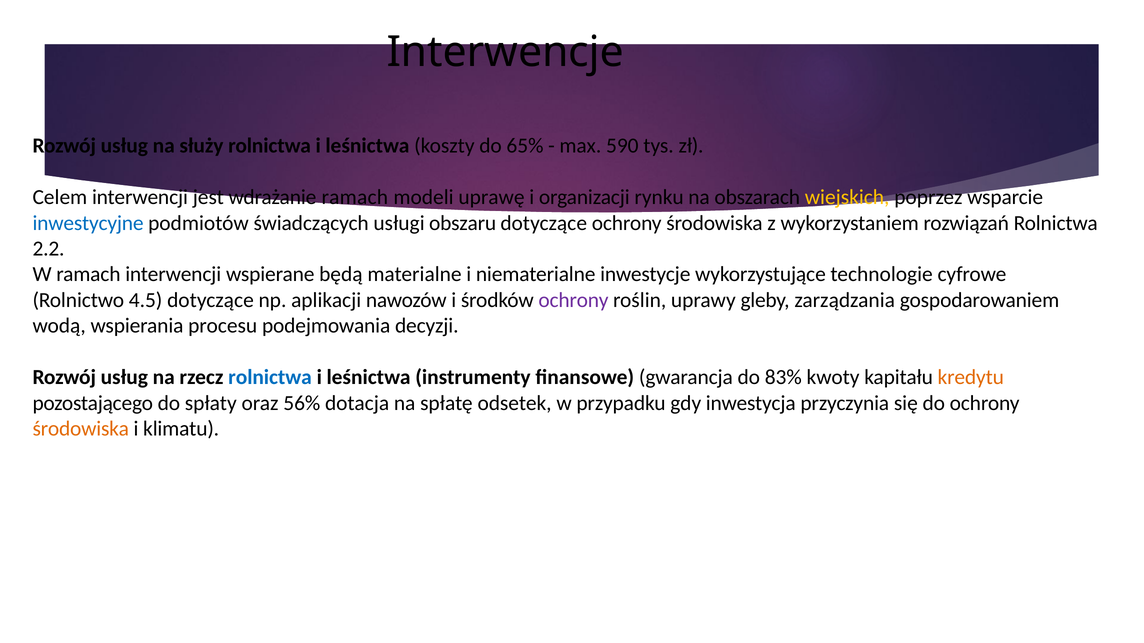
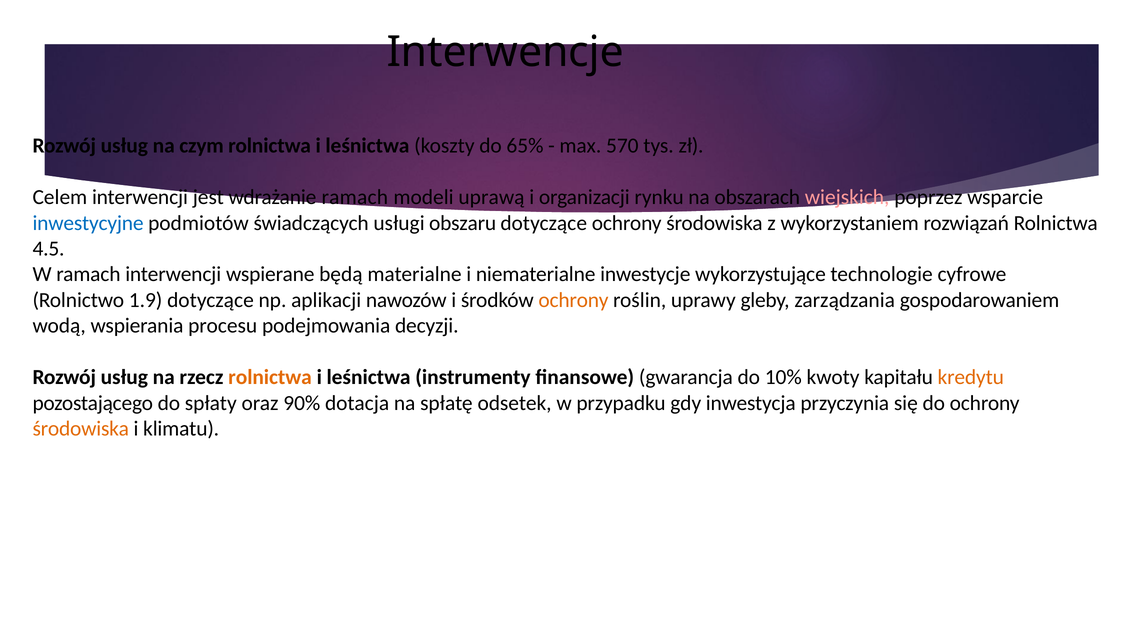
służy: służy -> czym (202, 146)
590: 590 -> 570 (622, 146)
uprawę: uprawę -> uprawą (491, 197)
wiejskich colour: yellow -> pink (847, 197)
2.2: 2.2 -> 4.5 (48, 249)
4.5: 4.5 -> 1.9 (146, 300)
ochrony colour: purple -> orange (574, 300)
rolnictwa colour: blue -> orange (270, 378)
83%: 83% -> 10% (783, 378)
56%: 56% -> 90% (302, 403)
